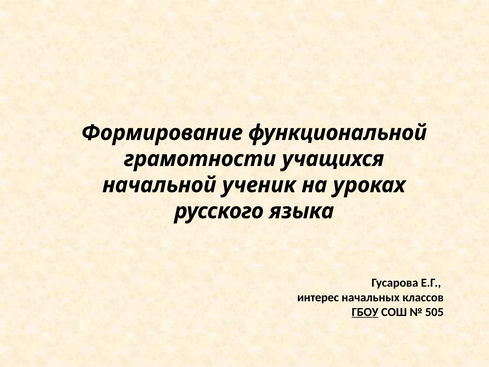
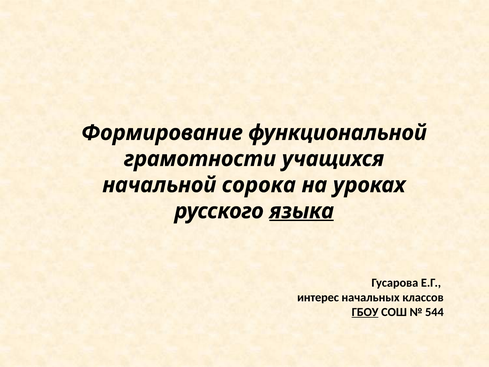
ученик: ученик -> сорока (259, 185)
языка underline: none -> present (302, 211)
505: 505 -> 544 (434, 312)
